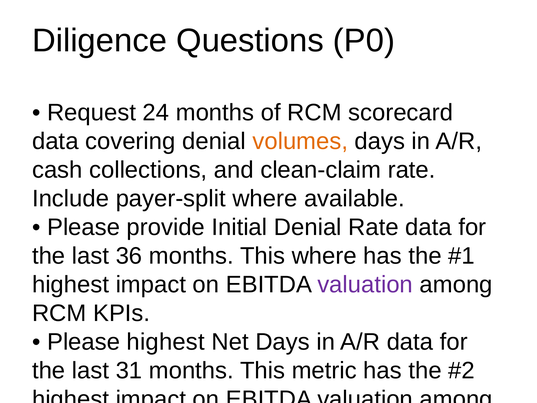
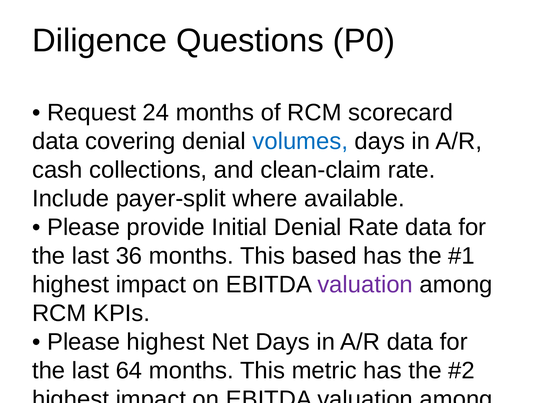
volumes colour: orange -> blue (300, 141)
This where: where -> based (324, 256)
31: 31 -> 64 (129, 370)
